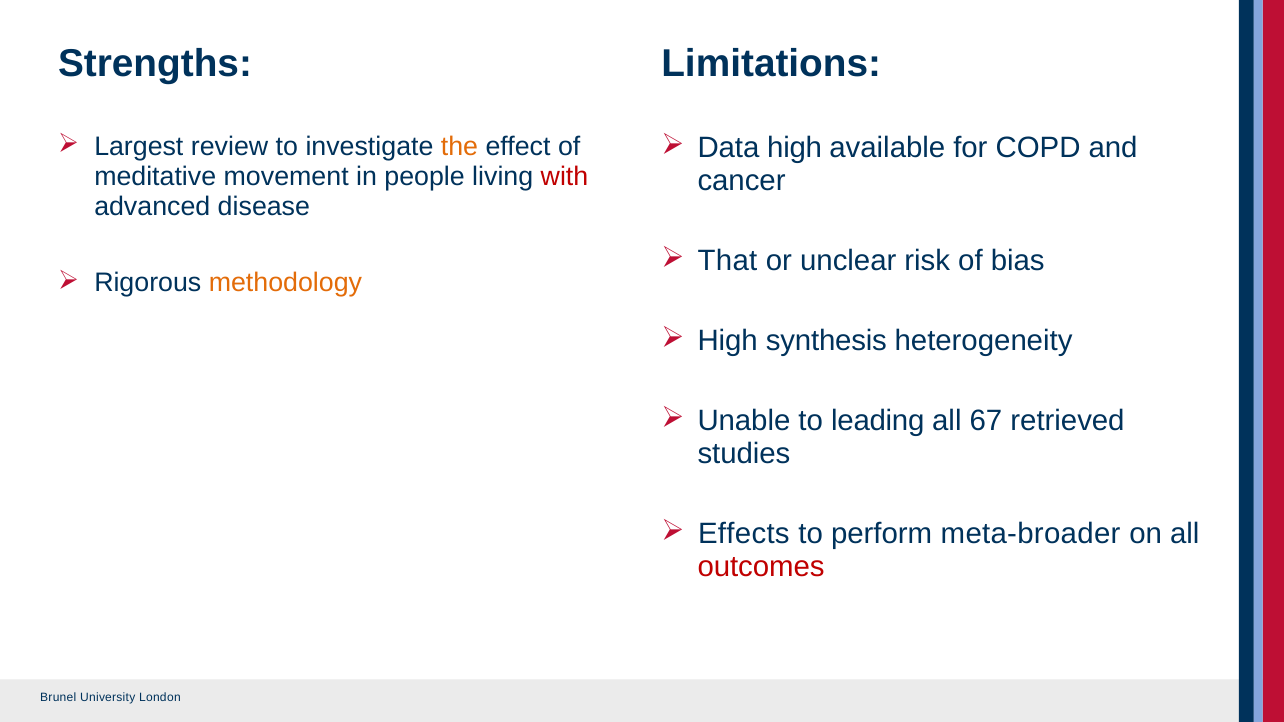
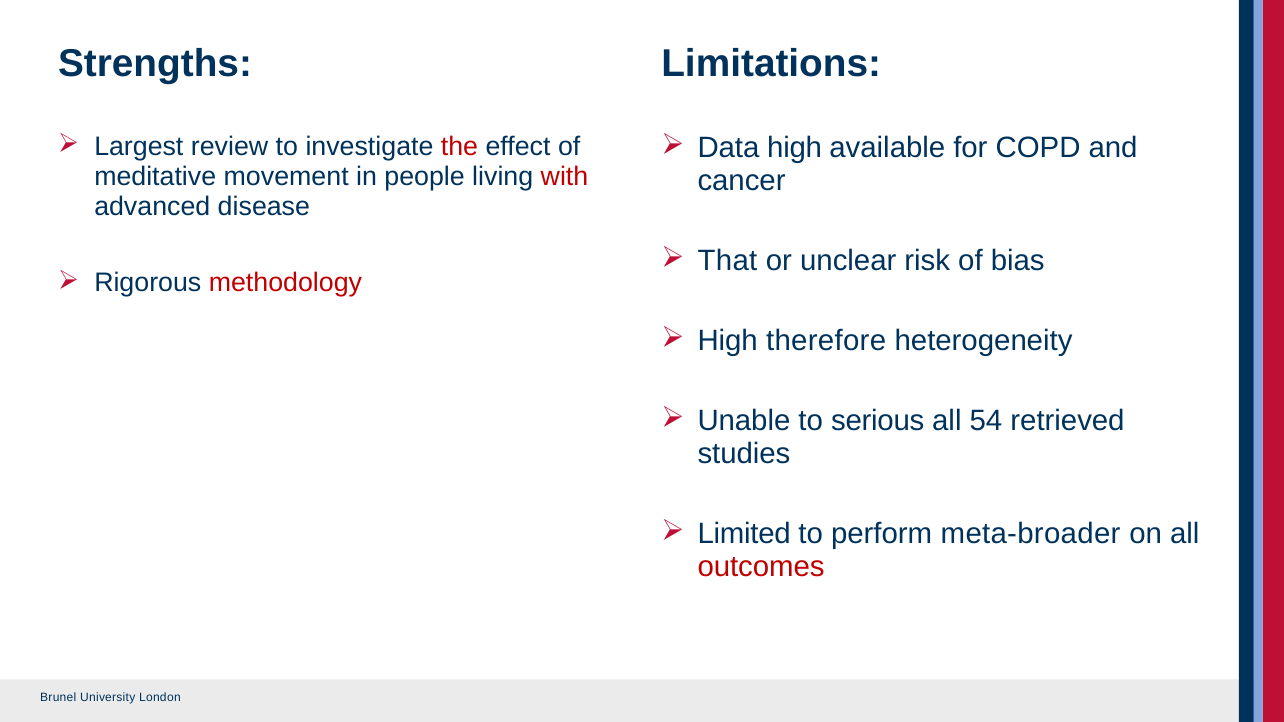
the colour: orange -> red (459, 147)
methodology colour: orange -> red (285, 283)
synthesis: synthesis -> therefore (826, 341)
leading: leading -> serious (878, 421)
67: 67 -> 54 (986, 421)
Effects: Effects -> Limited (744, 534)
